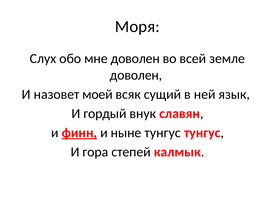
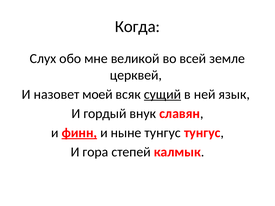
Моря: Моря -> Когда (138, 27)
мне доволен: доволен -> великой (135, 59)
доволен: доволен -> церквей (136, 75)
сущий underline: none -> present (162, 94)
